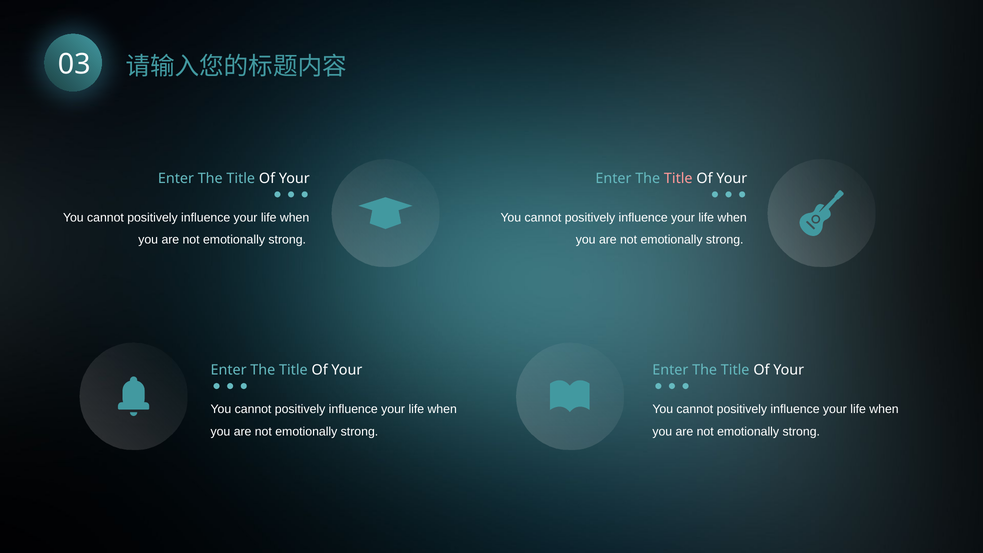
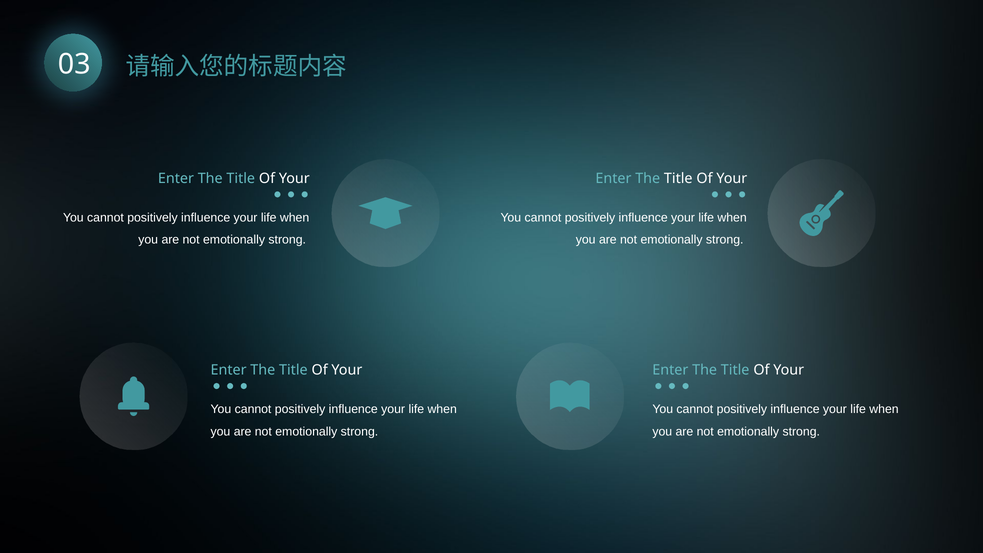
Title colour: pink -> white (678, 179)
